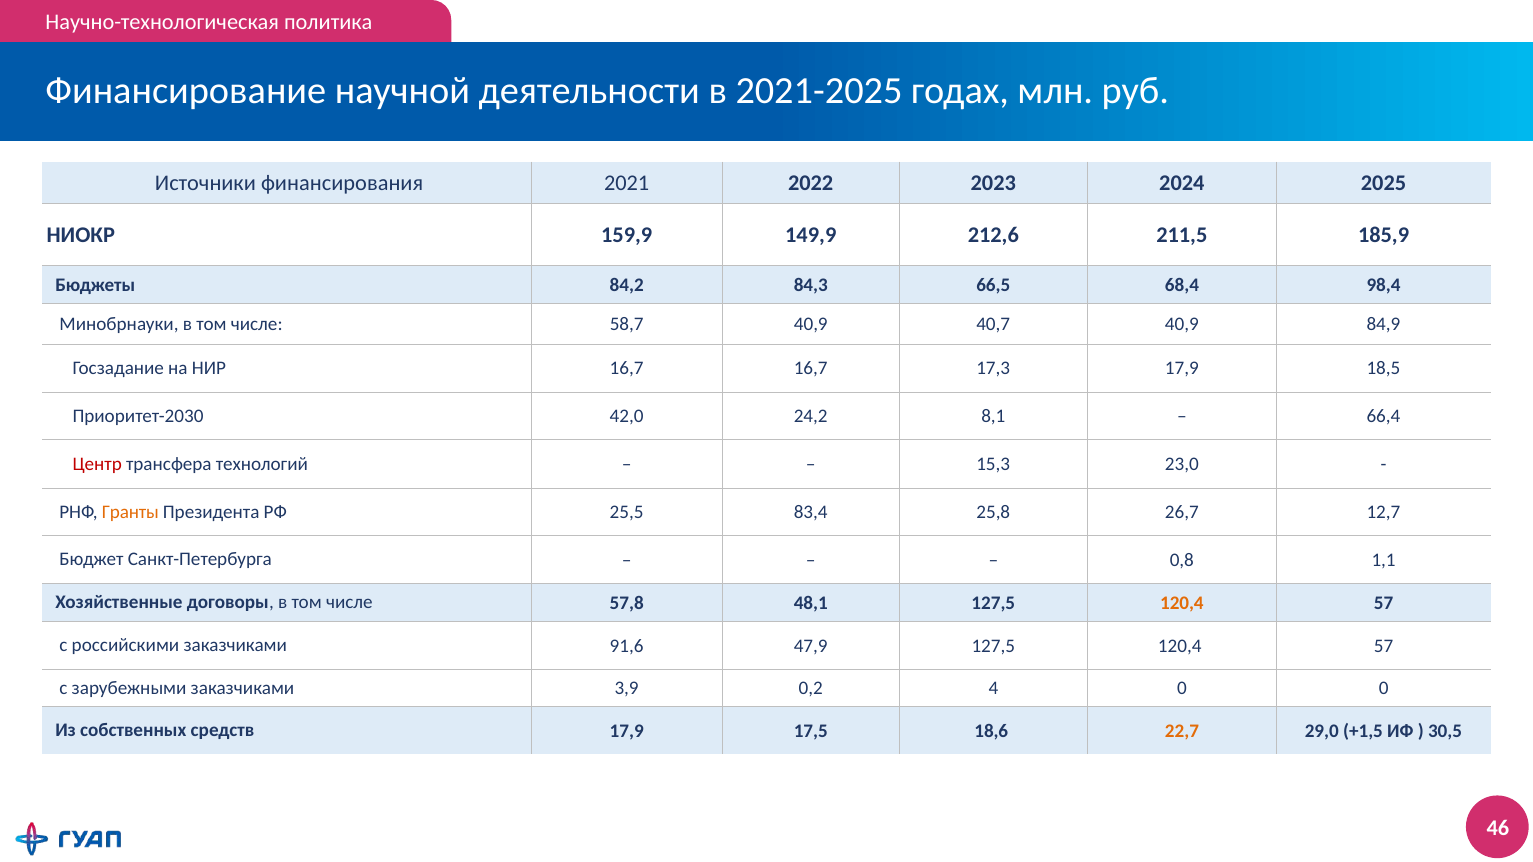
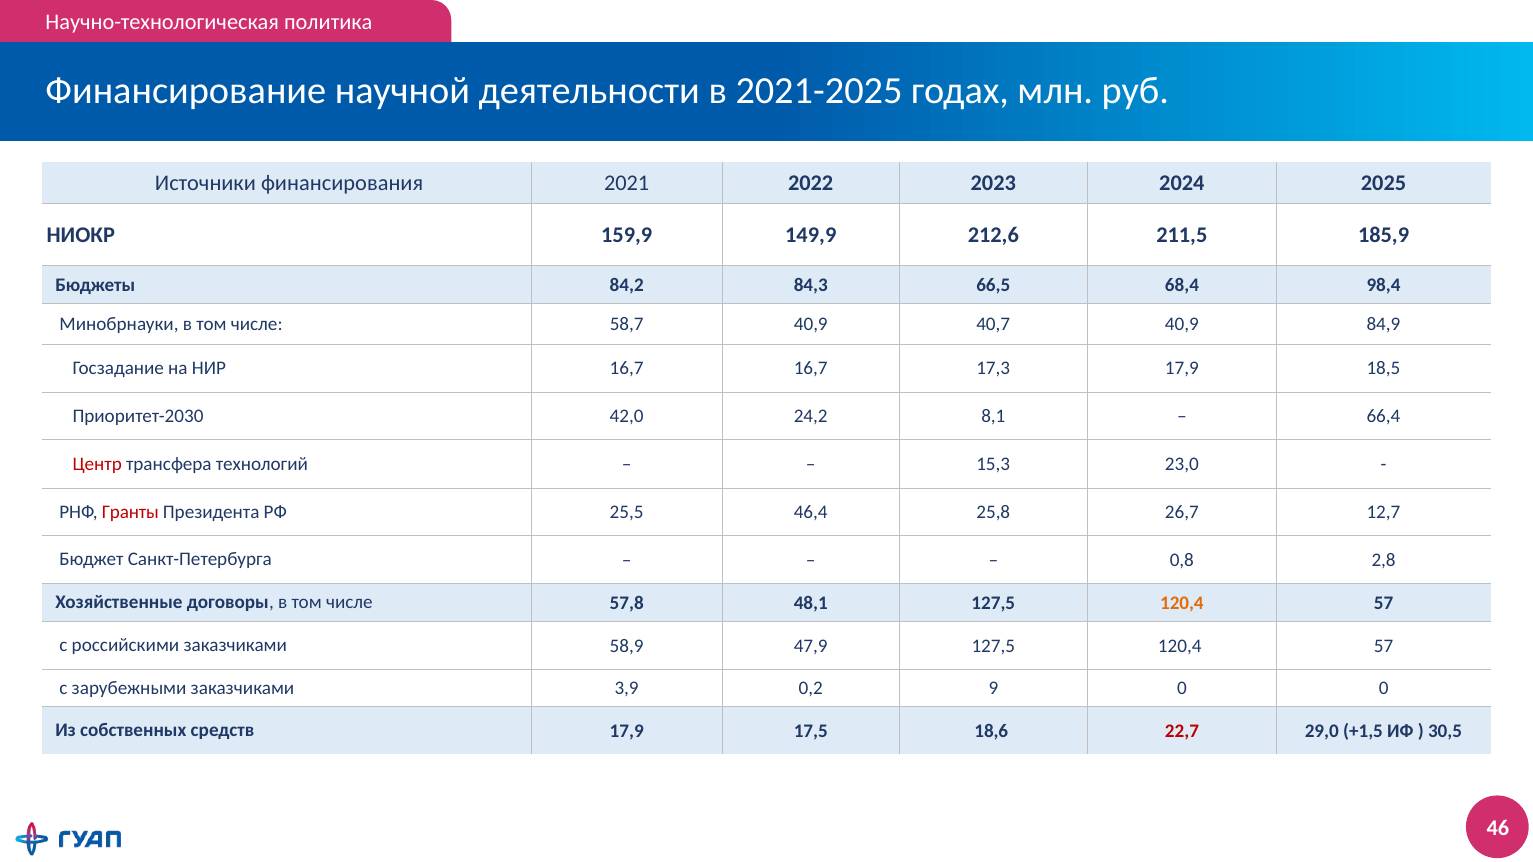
Гранты colour: orange -> red (130, 512)
83,4: 83,4 -> 46,4 (811, 513)
1,1: 1,1 -> 2,8 (1384, 560)
91,6: 91,6 -> 58,9 (627, 646)
4: 4 -> 9 (993, 689)
22,7 colour: orange -> red (1182, 731)
